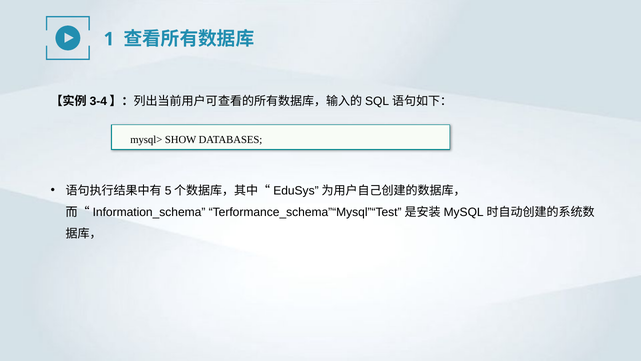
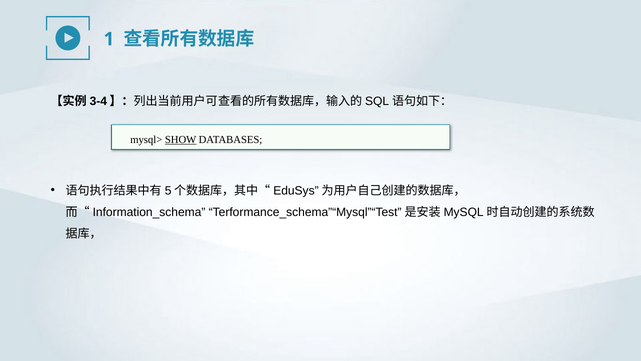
SHOW underline: none -> present (181, 139)
